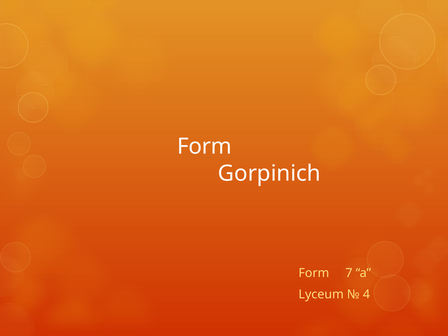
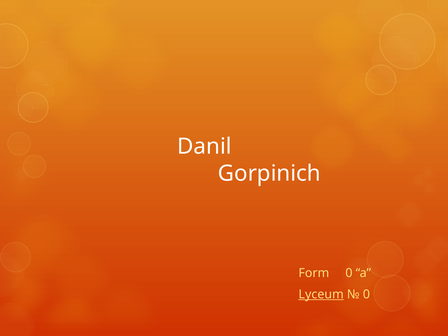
Form: Form -> Danil (204, 146)
Form 7: 7 -> 0 (349, 273)
Lyceum underline: none -> present (321, 294)
4: 4 -> 0 (366, 294)
